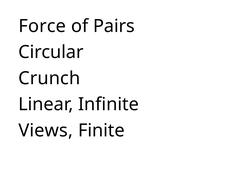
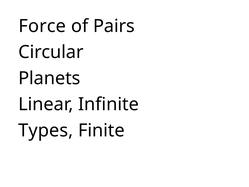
Crunch: Crunch -> Planets (49, 78)
Views: Views -> Types (46, 130)
